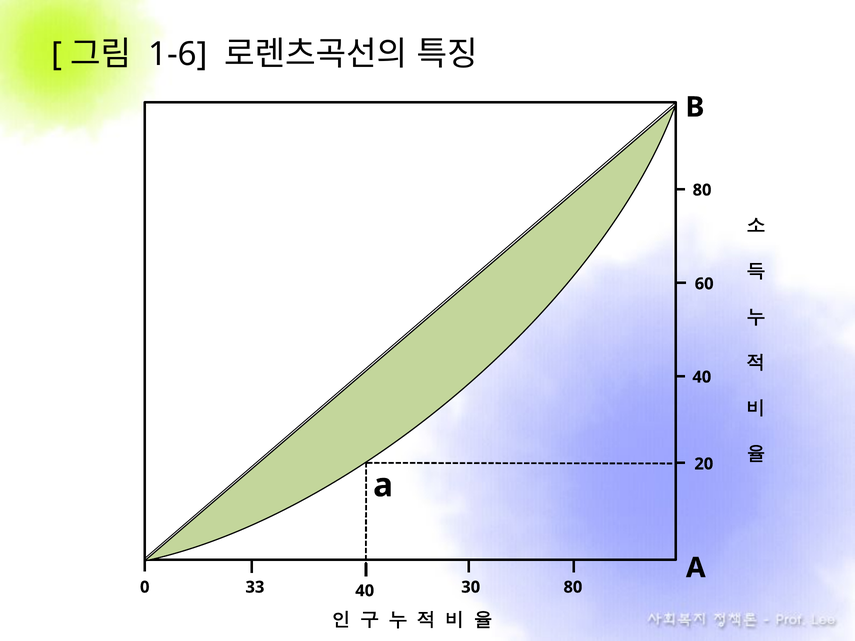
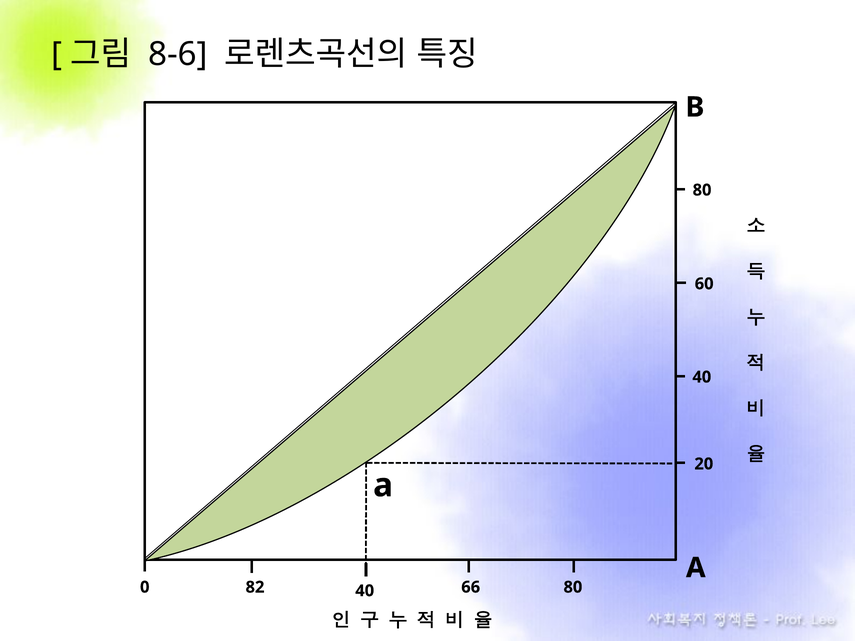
1-6: 1-6 -> 8-6 (178, 55)
33: 33 -> 82 (255, 587)
30: 30 -> 66 (471, 587)
